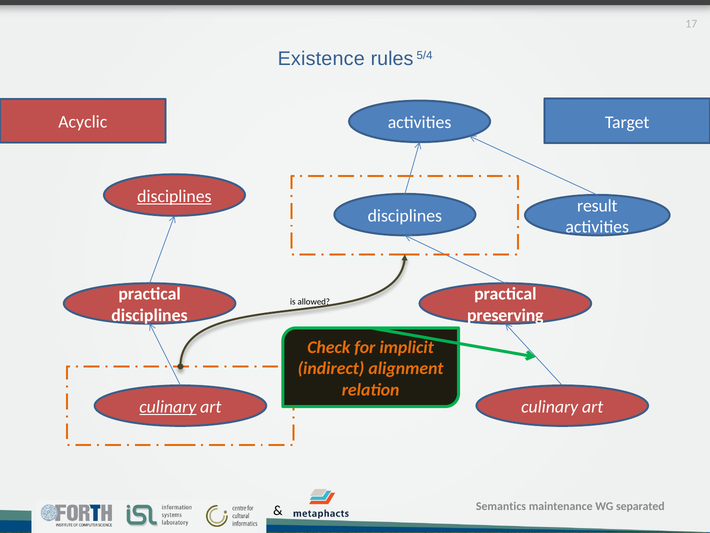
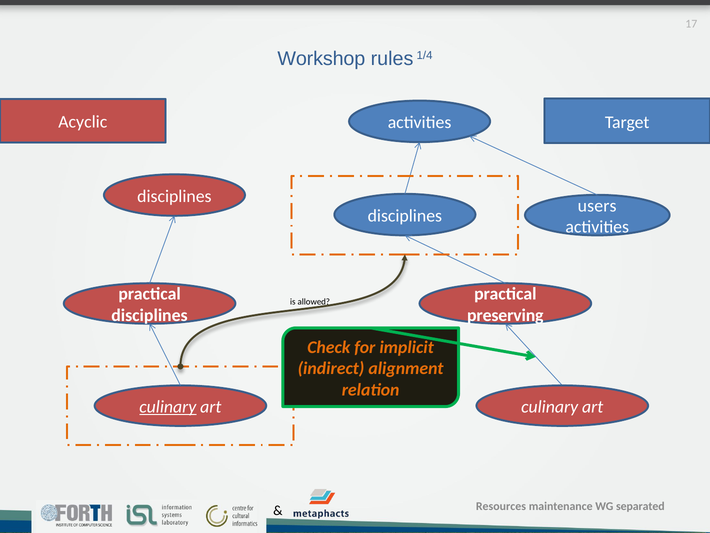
Existence: Existence -> Workshop (321, 58)
5/4: 5/4 -> 1/4 (425, 55)
disciplines underline: present -> none (174, 196)
result: result -> users (597, 205)
Semantics: Semantics -> Resources (501, 506)
